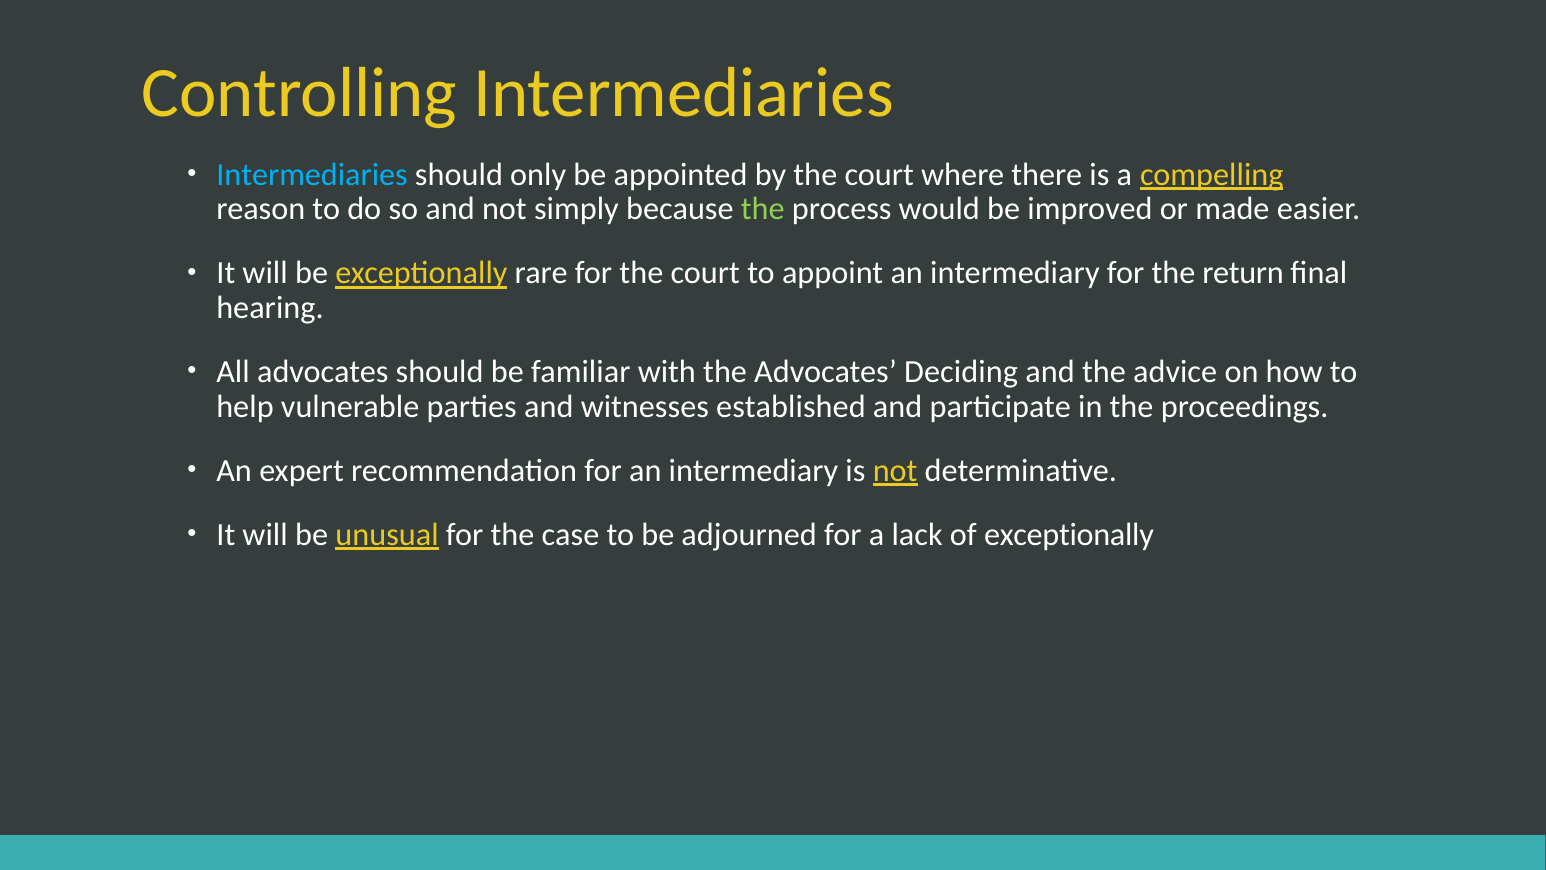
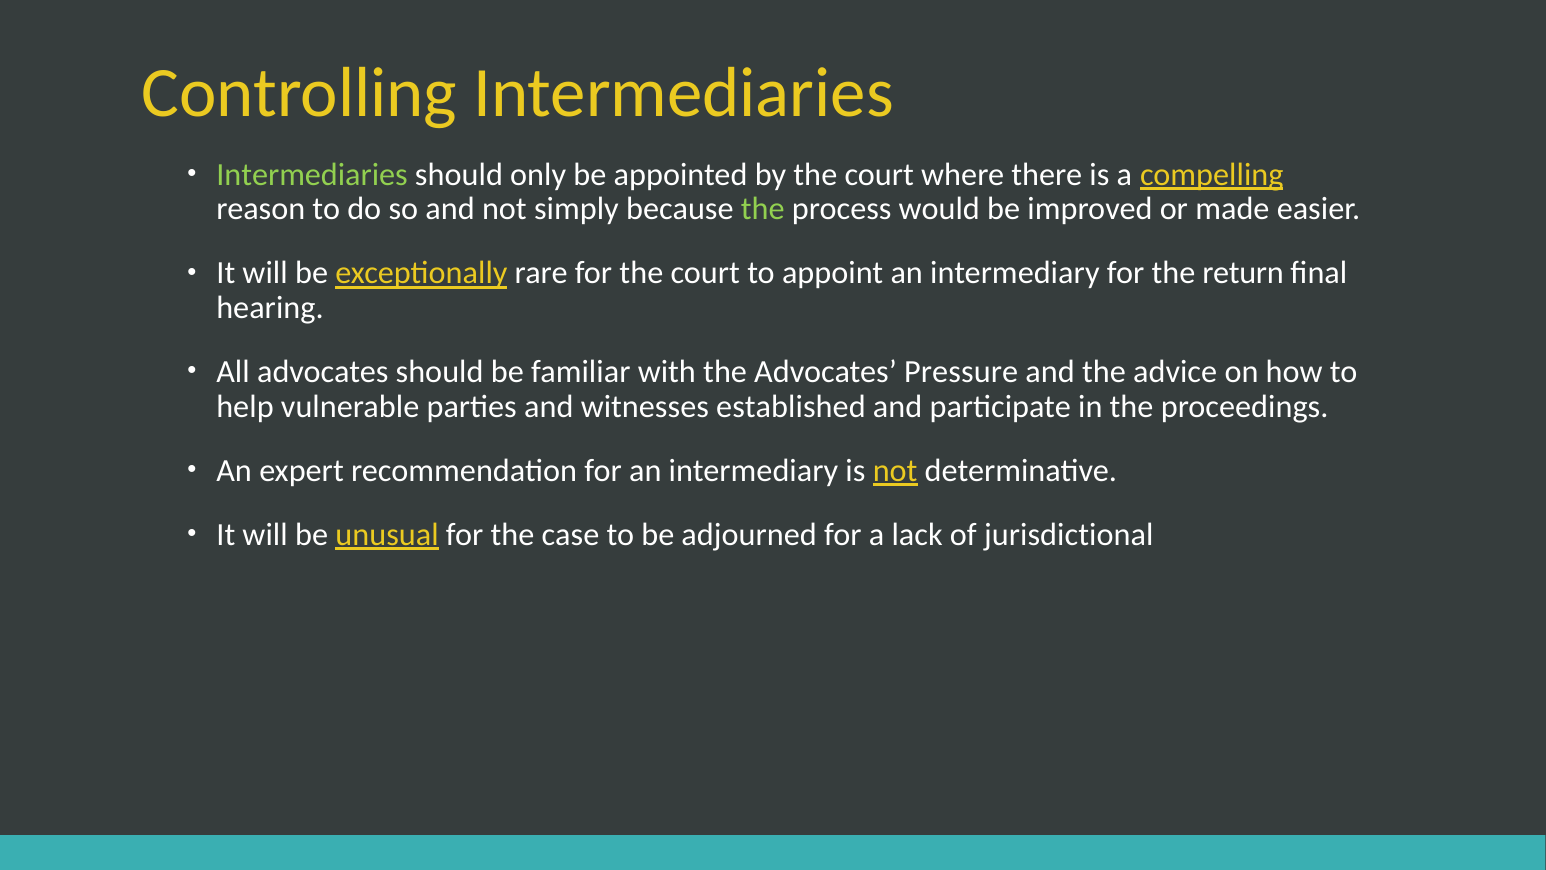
Intermediaries colour: light blue -> light green (312, 174)
Deciding: Deciding -> Pressure (961, 372)
of exceptionally: exceptionally -> jurisdictional (1069, 534)
